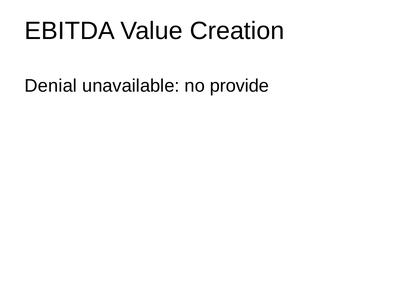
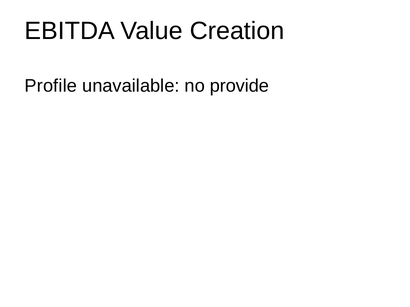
Denial: Denial -> Profile (51, 86)
